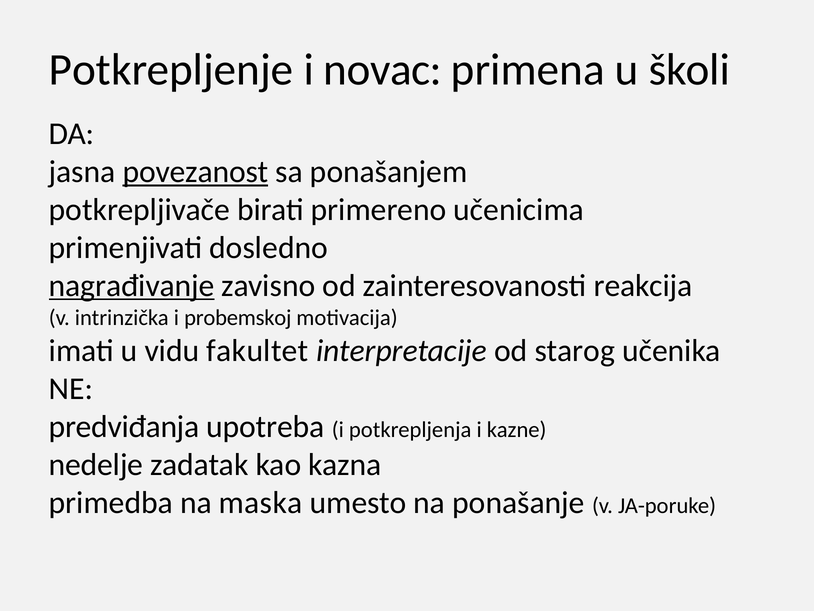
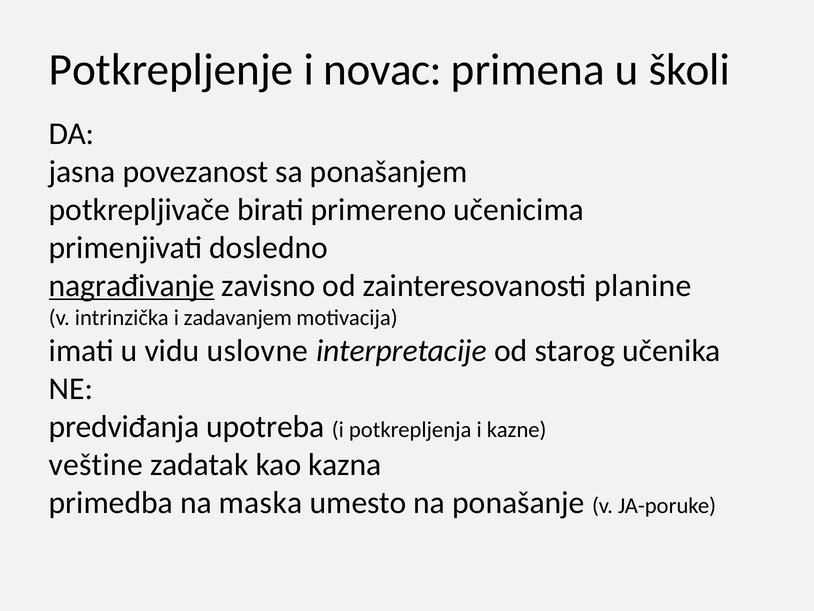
povezanost underline: present -> none (195, 172)
reakcija: reakcija -> planine (643, 285)
probemskoj: probemskoj -> zadavanjem (238, 317)
fakultet: fakultet -> uslovne (257, 350)
nedelje: nedelje -> veštine (96, 464)
